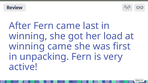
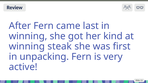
load: load -> kind (113, 36)
winning came: came -> steak (60, 47)
